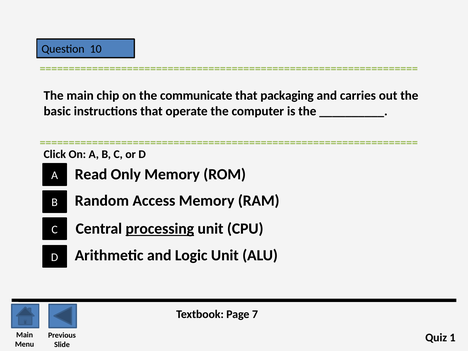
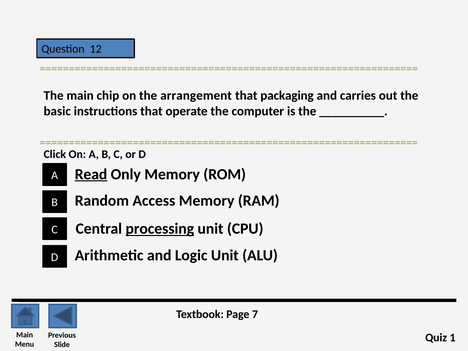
10: 10 -> 12 (96, 49)
communicate: communicate -> arrangement (196, 96)
Read underline: none -> present (91, 174)
